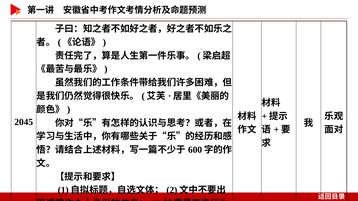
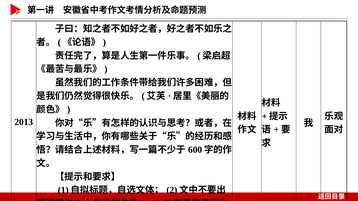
2045: 2045 -> 2013 (24, 122)
